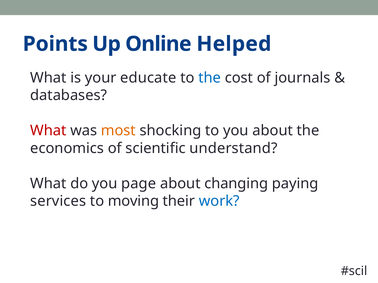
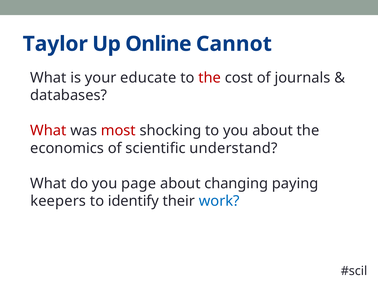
Points: Points -> Taylor (55, 44)
Helped: Helped -> Cannot (234, 44)
the colour: blue -> red (210, 78)
most colour: orange -> red (118, 131)
services: services -> keepers (58, 201)
moving: moving -> identify (133, 201)
